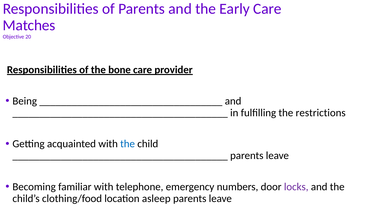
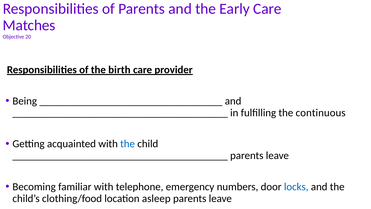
bone: bone -> birth (119, 70)
restrictions: restrictions -> continuous (321, 113)
locks colour: purple -> blue (296, 186)
